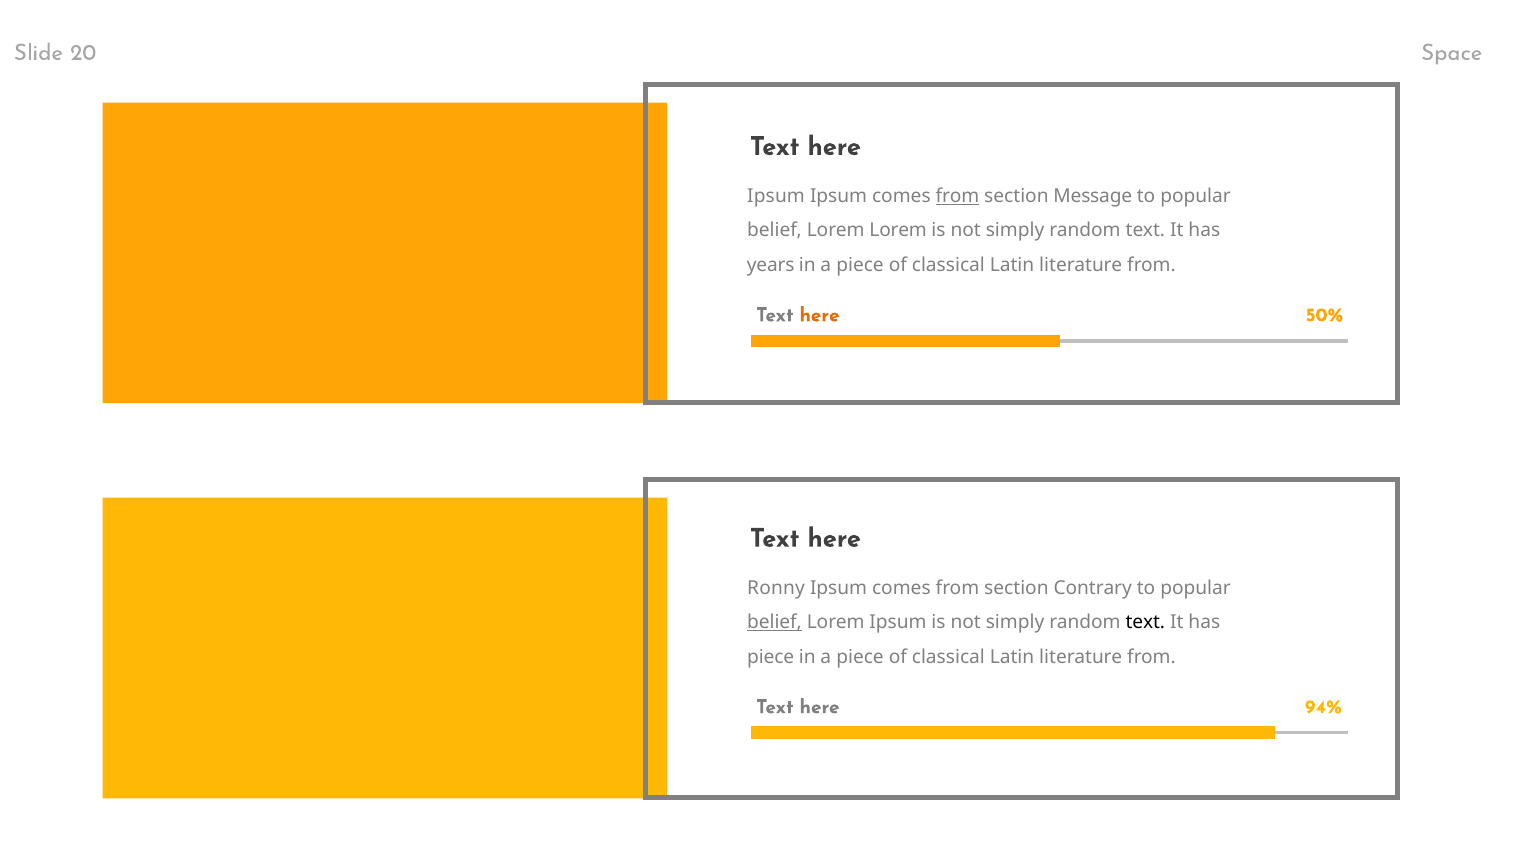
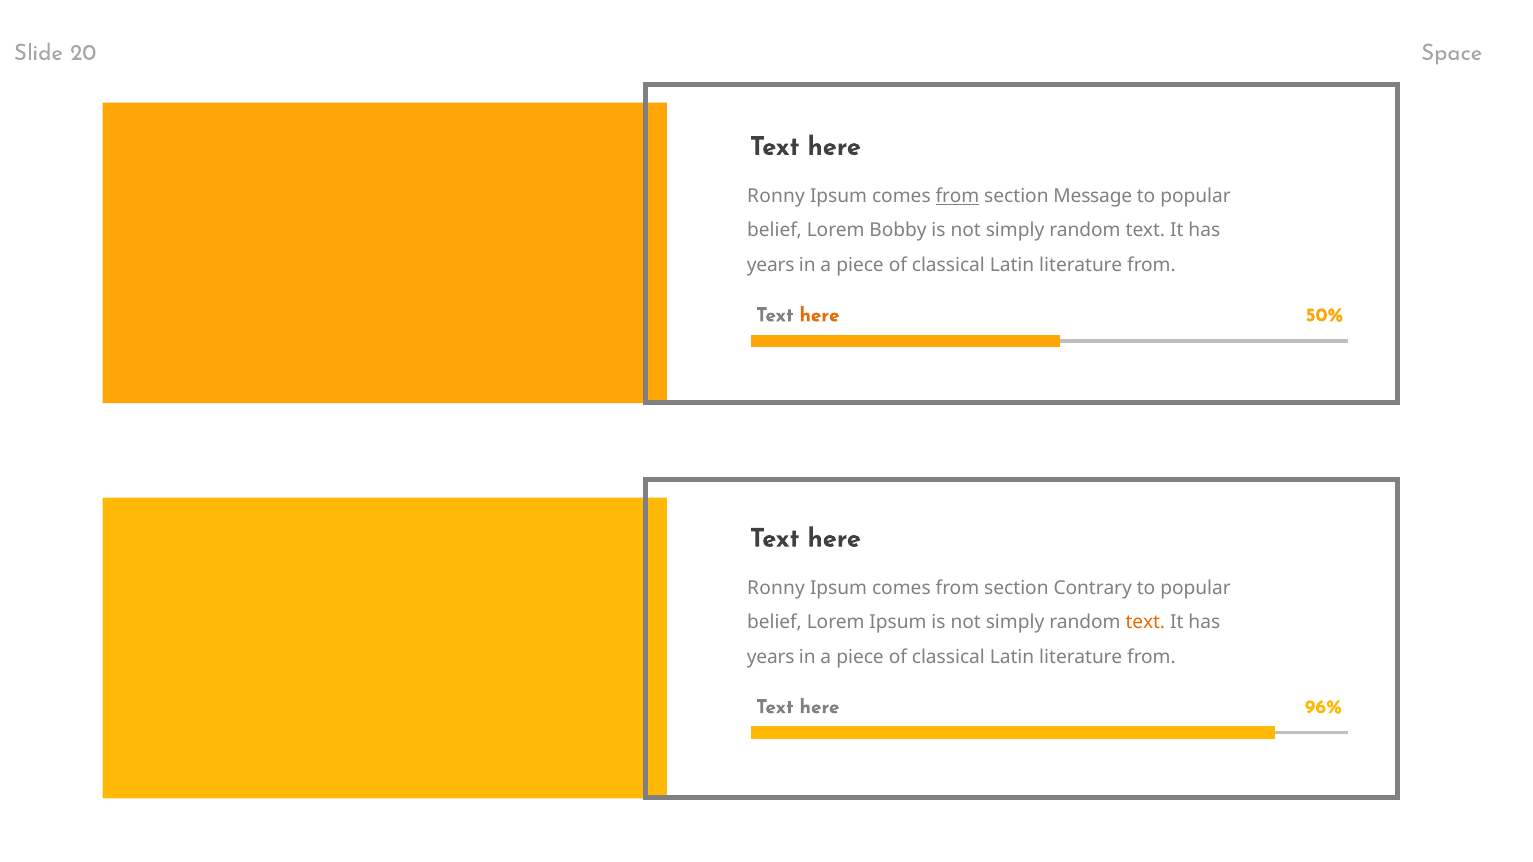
Ipsum: Ipsum -> Ronny (776, 196)
Lorem Lorem: Lorem -> Bobby (898, 231)
belief underline: present -> none (775, 623)
text colour: black -> orange (1145, 623)
piece: piece -> years (771, 657)
94%: 94% -> 96% (1323, 707)
